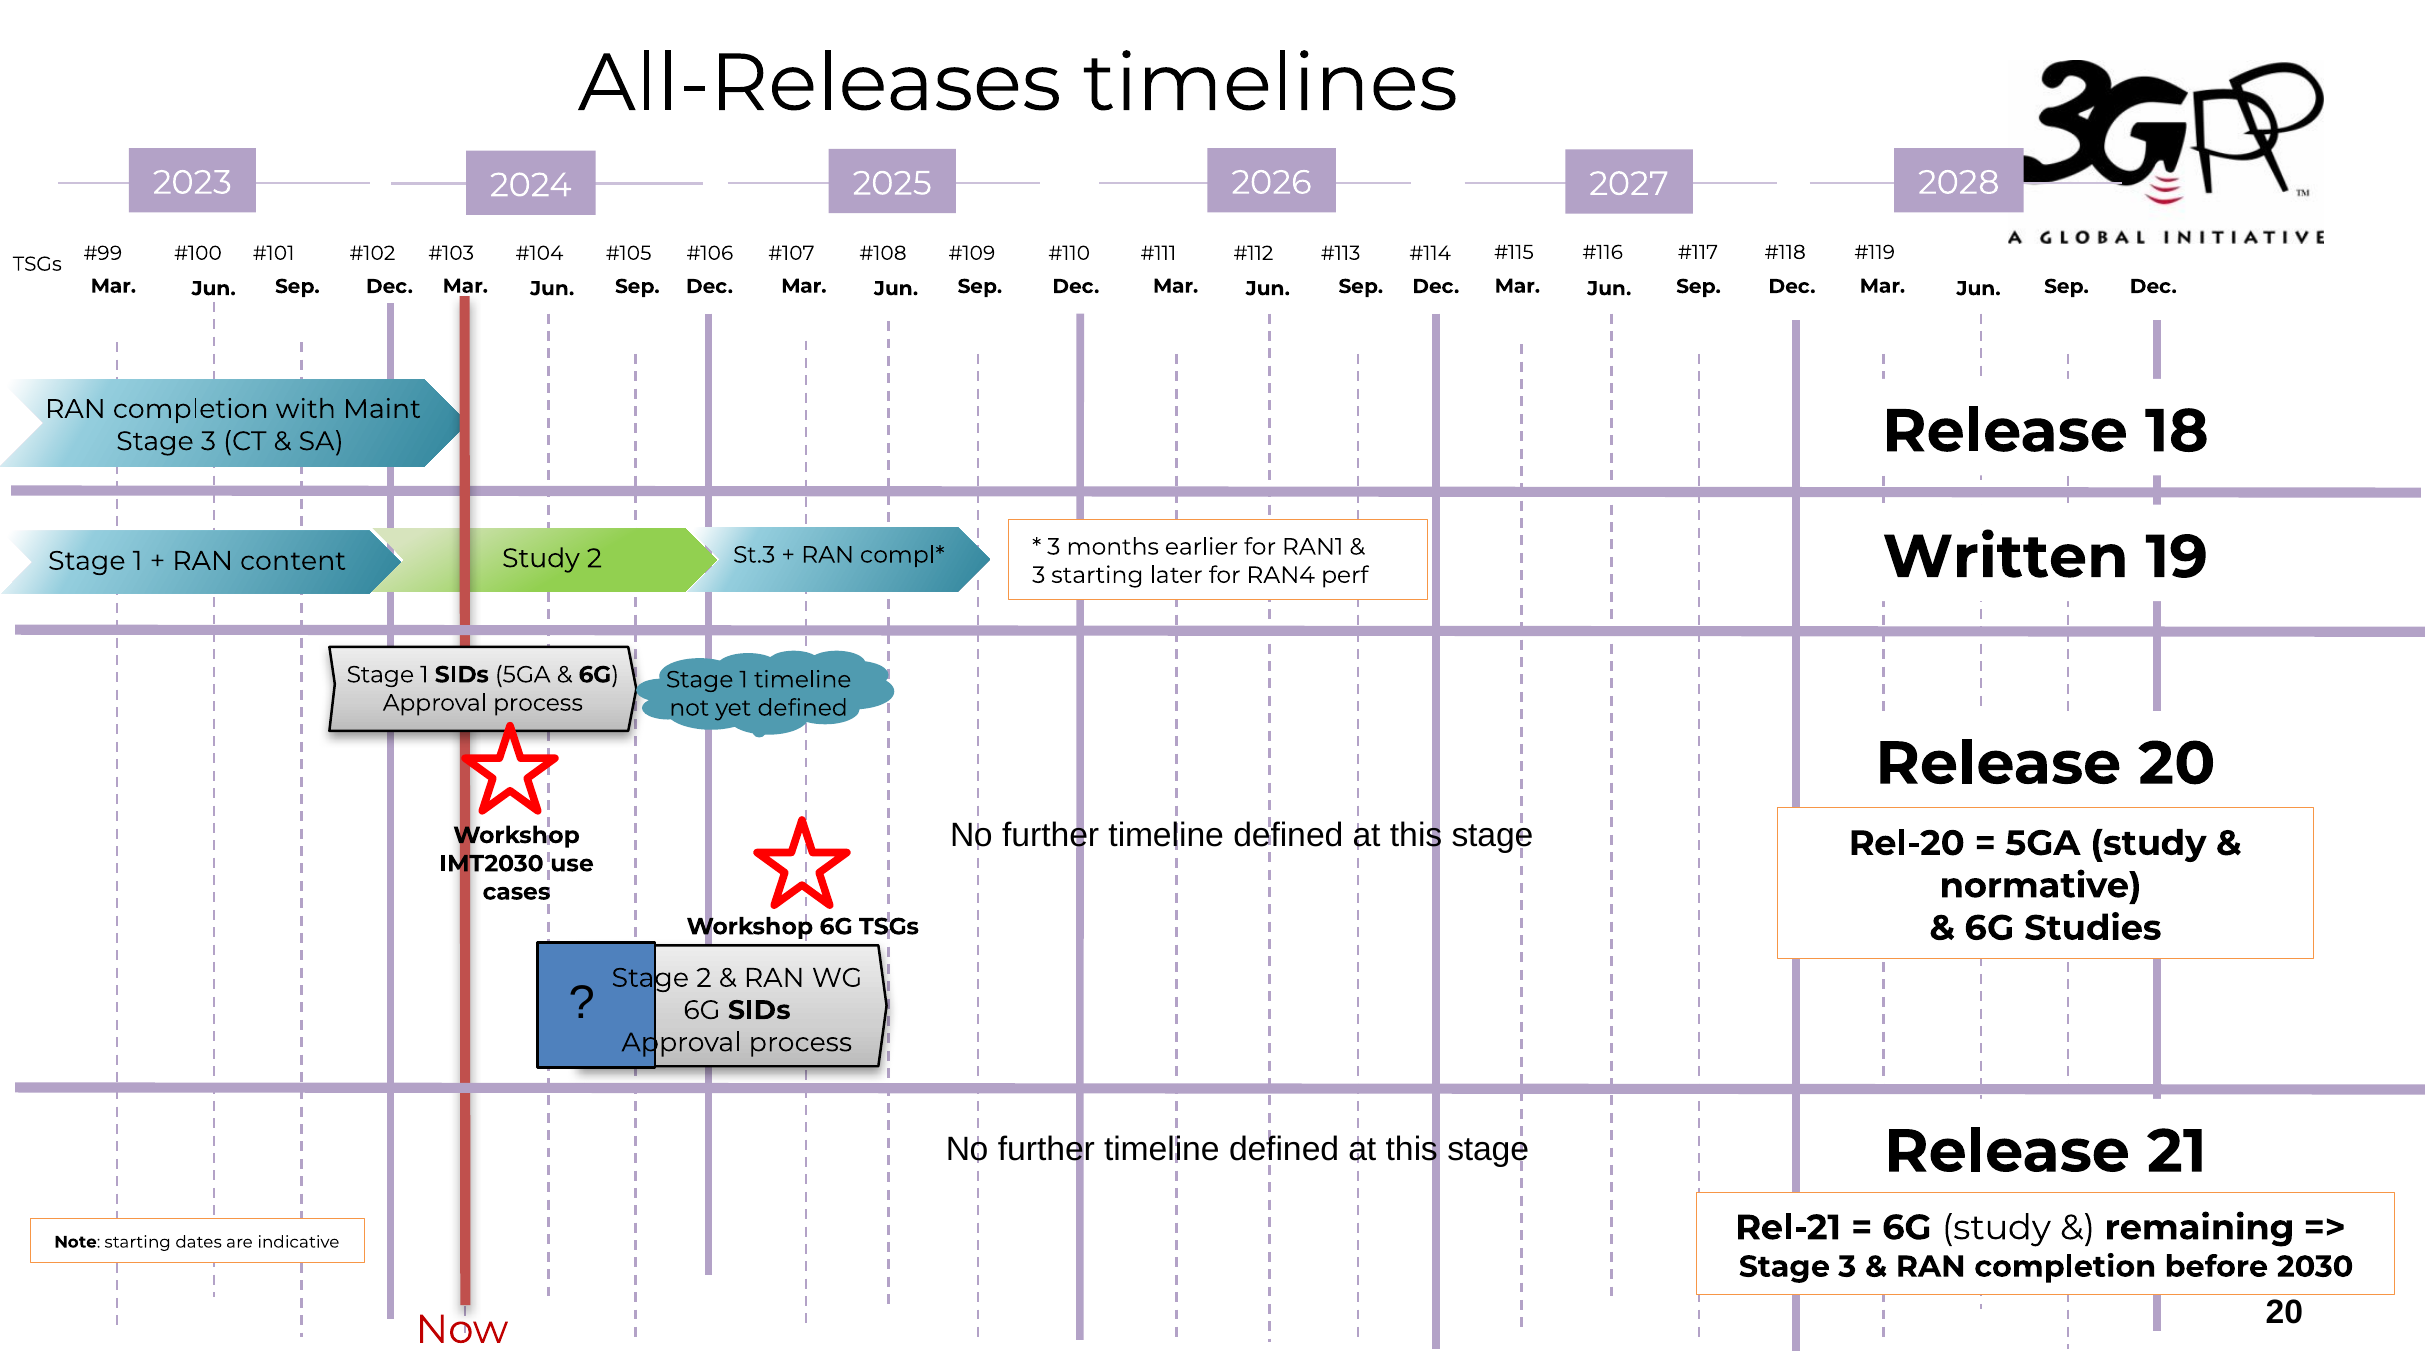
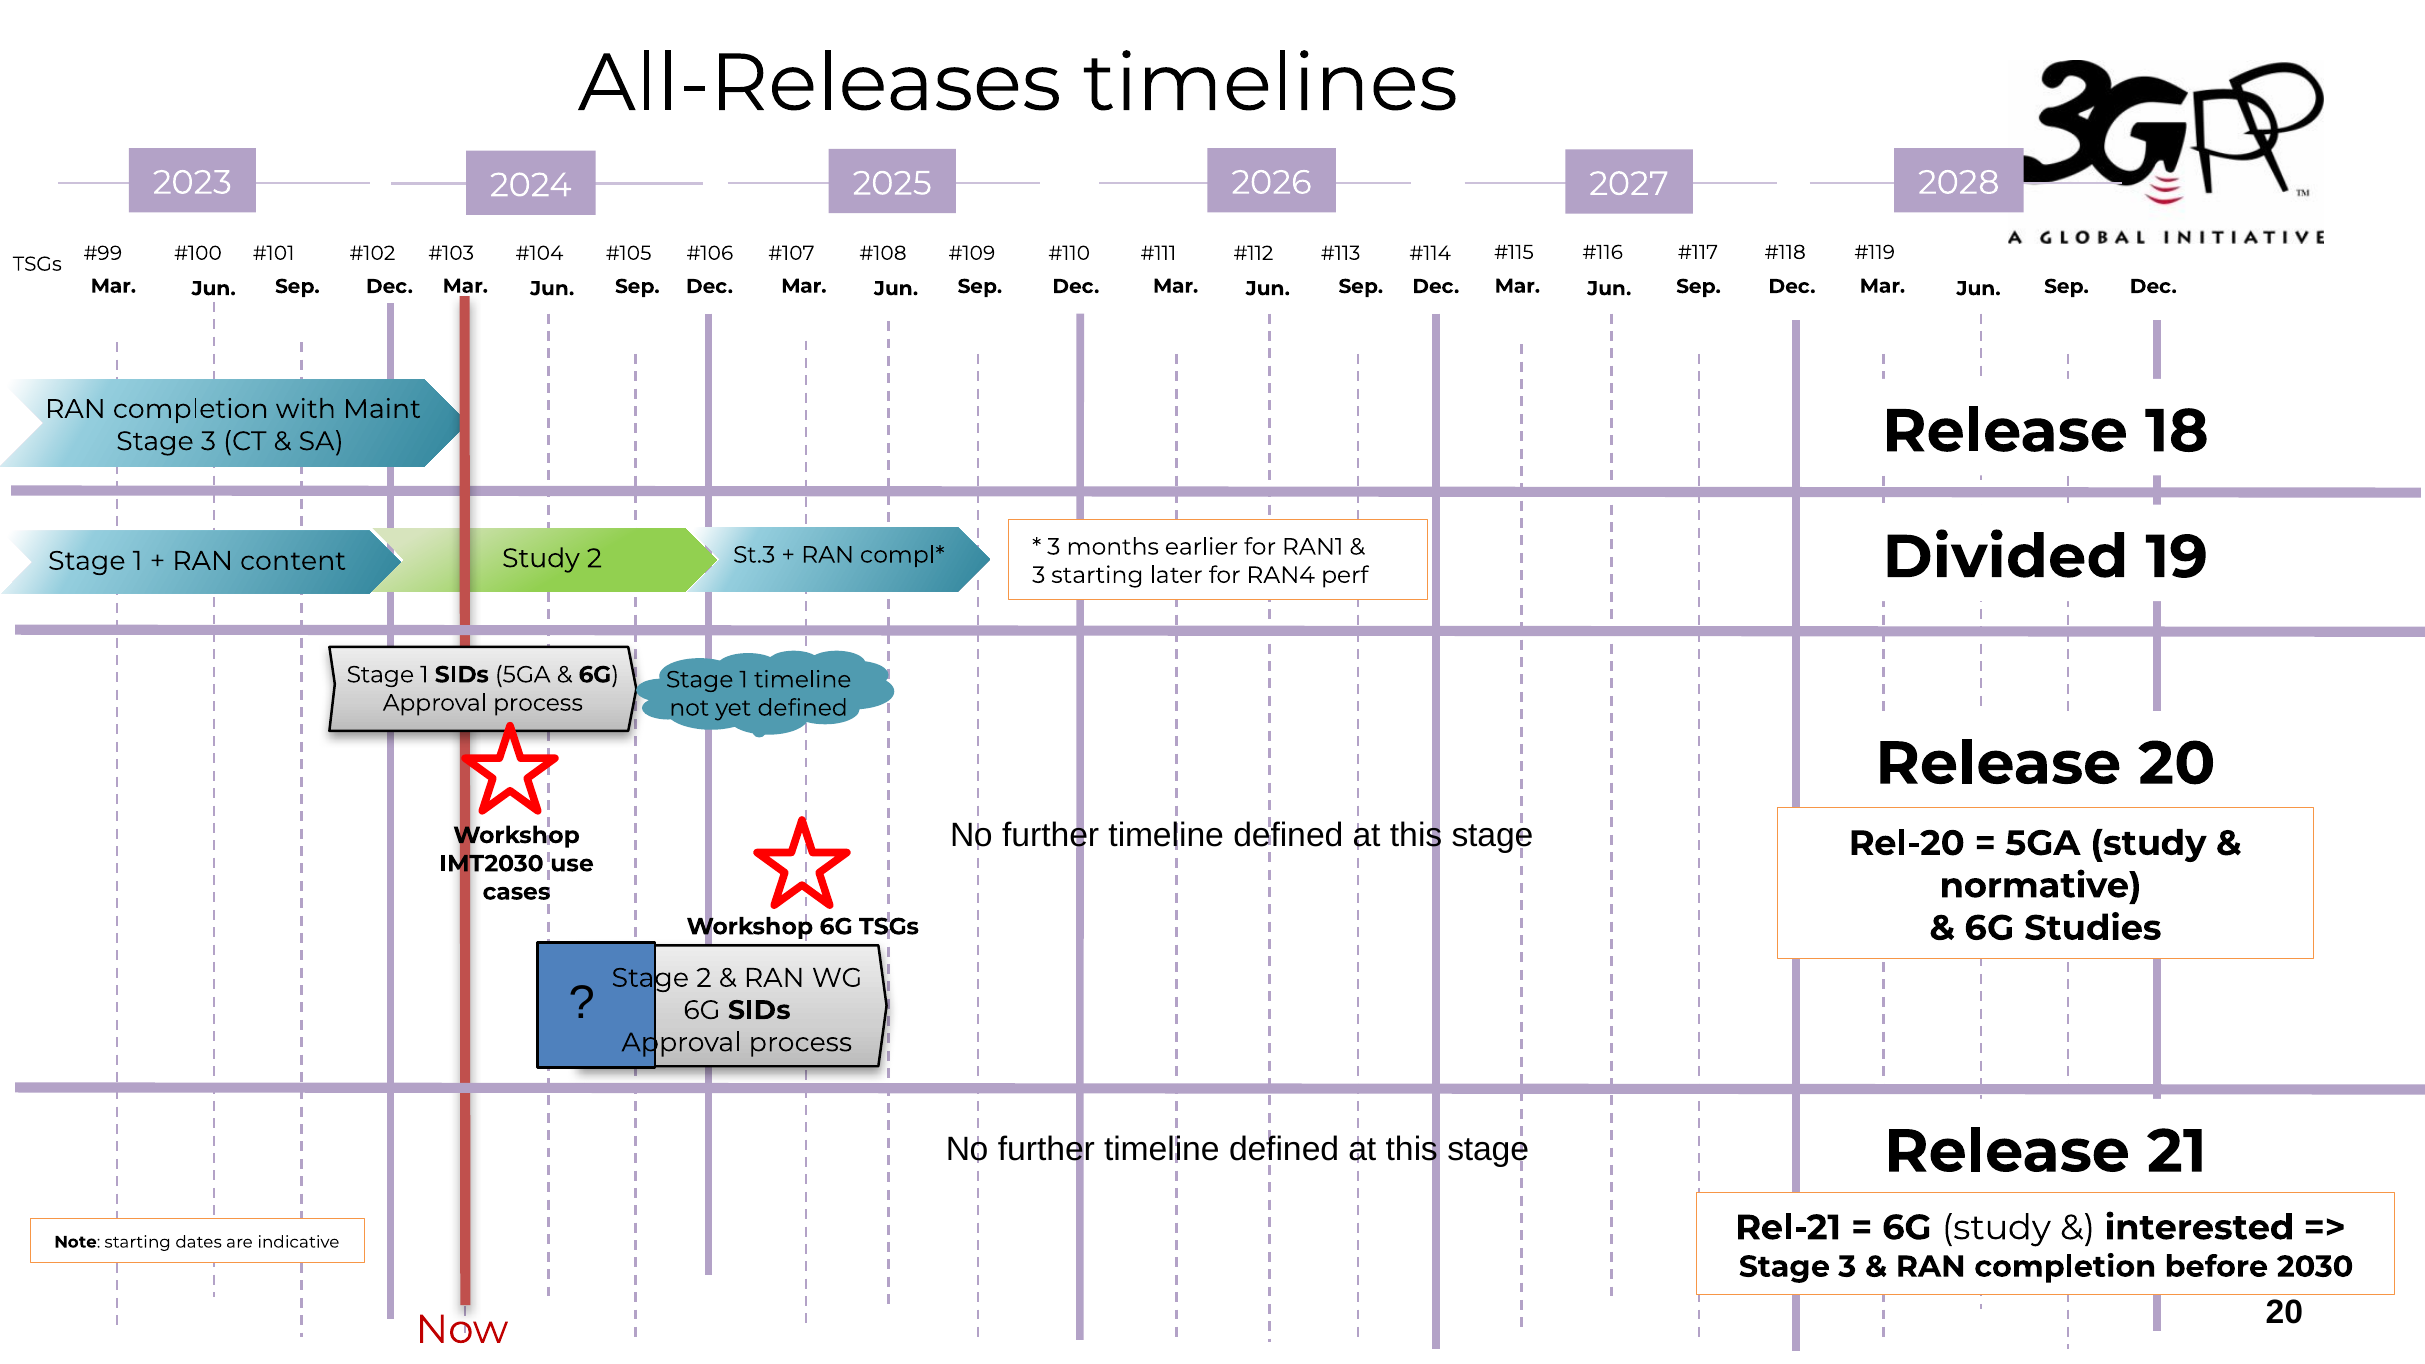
Written: Written -> Divided (2006, 557)
remaining: remaining -> interested (2199, 1228)
